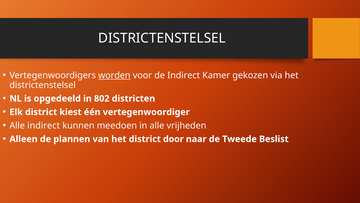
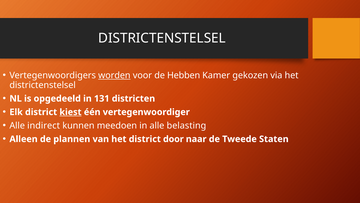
de Indirect: Indirect -> Hebben (184, 75)
802: 802 -> 131 (102, 98)
kiest underline: none -> present (70, 112)
vrijheden: vrijheden -> belasting (186, 125)
Beslist: Beslist -> Staten (274, 139)
